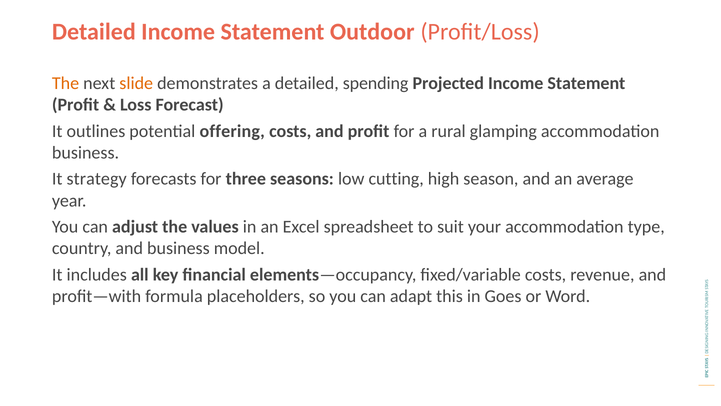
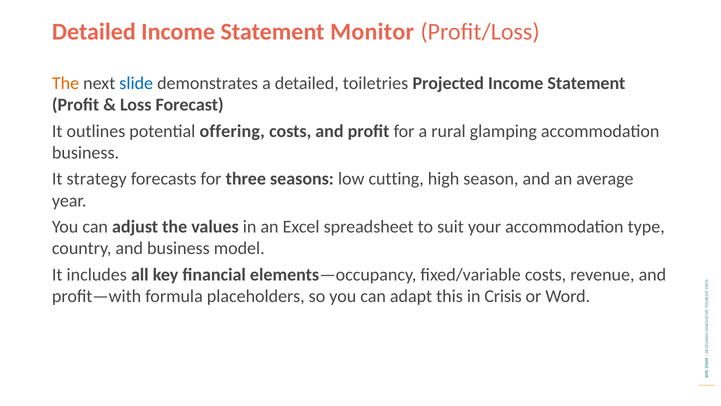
Outdoor: Outdoor -> Monitor (372, 32)
slide colour: orange -> blue (136, 83)
spending: spending -> toiletries (375, 83)
Goes: Goes -> Crisis (503, 296)
